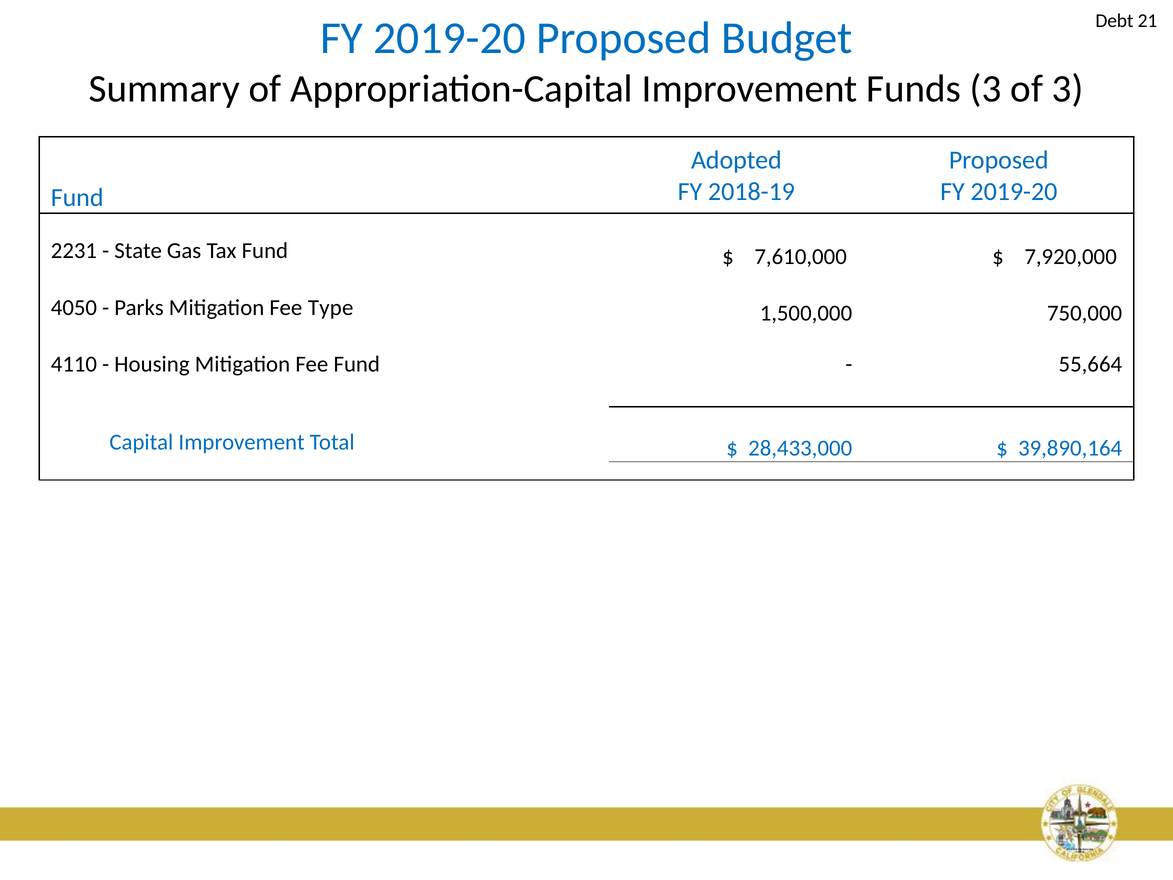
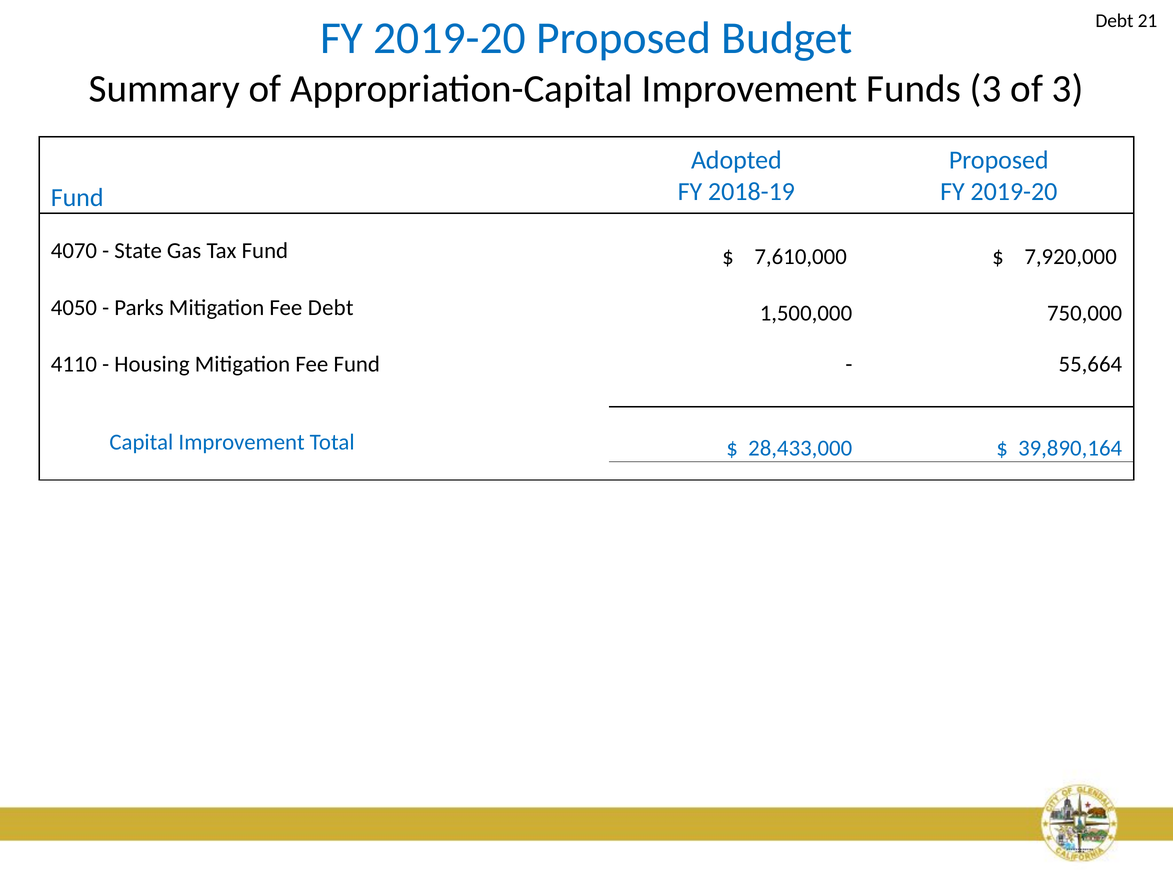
2231: 2231 -> 4070 (74, 251)
Fee Type: Type -> Debt (331, 308)
